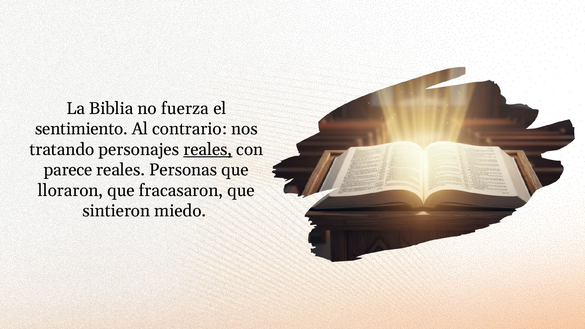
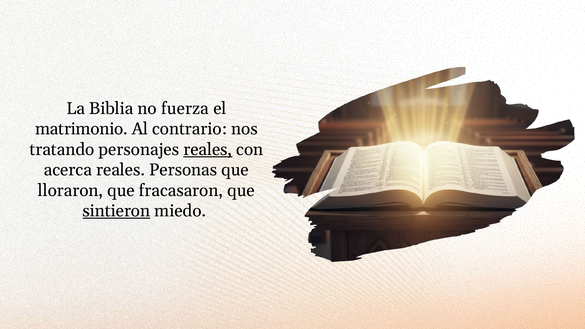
sentimiento: sentimiento -> matrimonio (81, 129)
parece: parece -> acerca (68, 170)
sintieron underline: none -> present (116, 211)
